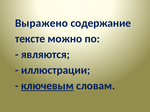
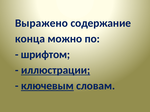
тексте: тексте -> конца (30, 39)
являются: являются -> шрифтом (45, 55)
иллюстрации underline: none -> present (56, 70)
